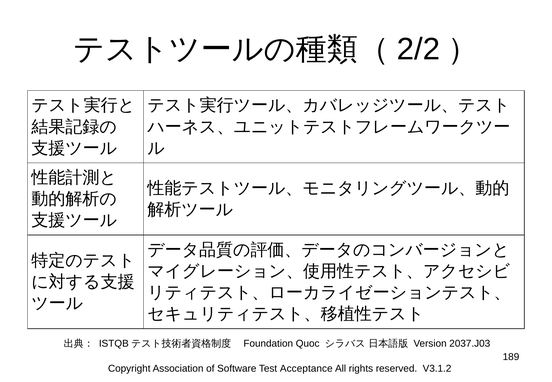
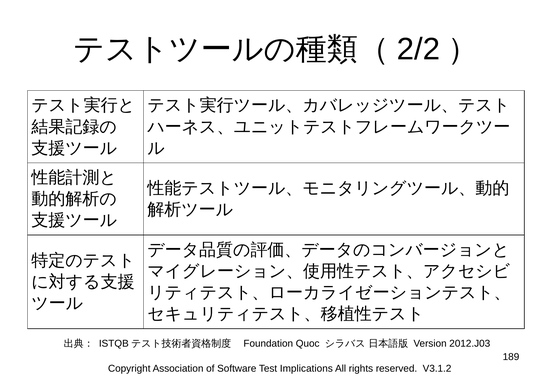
2037.J03: 2037.J03 -> 2012.J03 (470, 344)
Acceptance: Acceptance -> Implications (306, 369)
